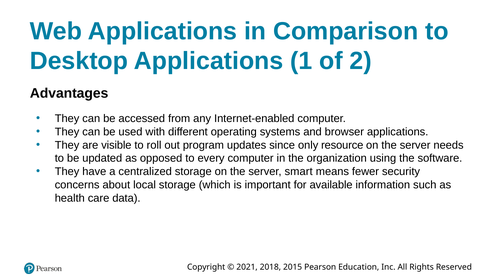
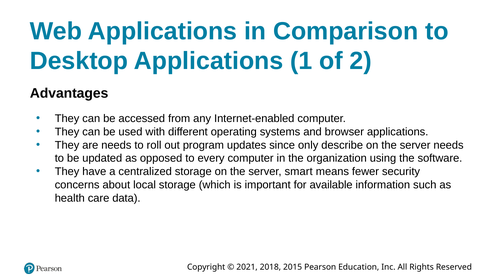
are visible: visible -> needs (116, 145)
resource: resource -> describe (342, 145)
